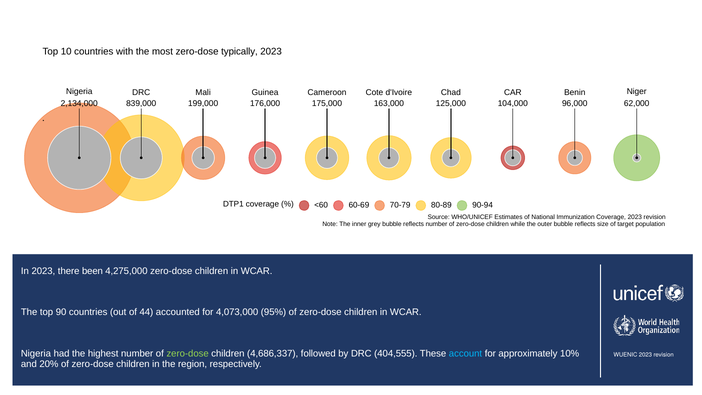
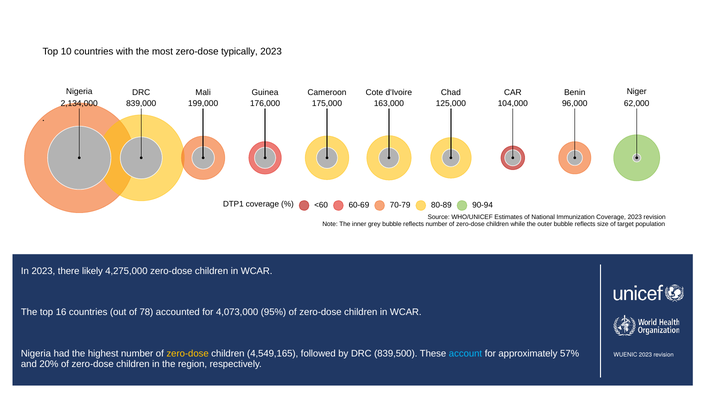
been: been -> likely (92, 271)
90: 90 -> 16 (61, 312)
44: 44 -> 78 (146, 312)
zero-dose colour: light green -> yellow (188, 353)
4,686,337: 4,686,337 -> 4,549,165 (273, 353)
404,555: 404,555 -> 839,500 (396, 353)
10%: 10% -> 57% (570, 353)
